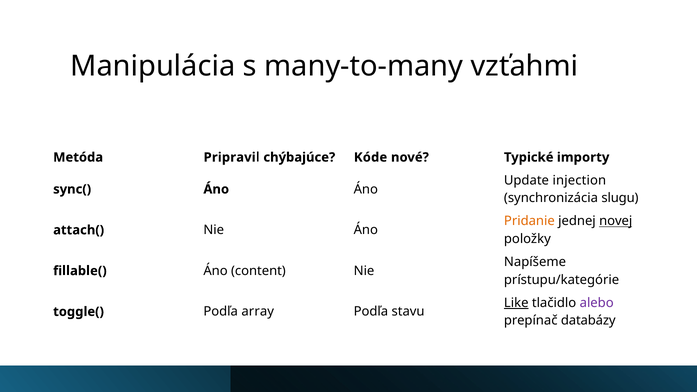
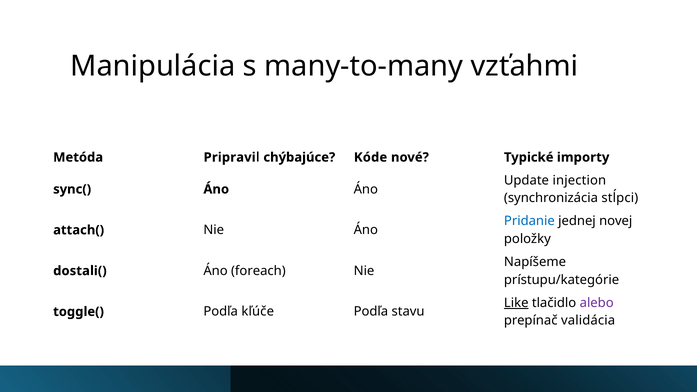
slugu: slugu -> stĺpci (620, 198)
Pridanie colour: orange -> blue (529, 221)
novej underline: present -> none (616, 221)
fillable(: fillable( -> dostali( (80, 271)
content: content -> foreach (258, 271)
array: array -> kľúče (258, 312)
databázy: databázy -> validácia (588, 321)
